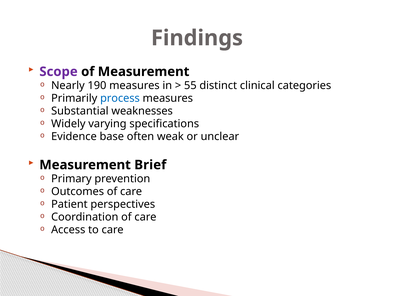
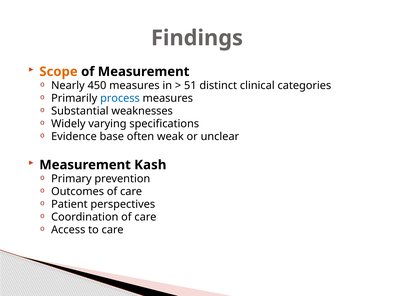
Scope colour: purple -> orange (59, 72)
190: 190 -> 450 (97, 85)
55: 55 -> 51 (190, 85)
Brief: Brief -> Kash (150, 165)
